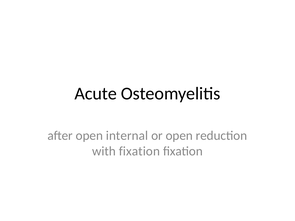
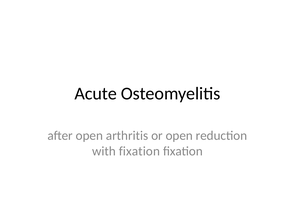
internal: internal -> arthritis (127, 136)
